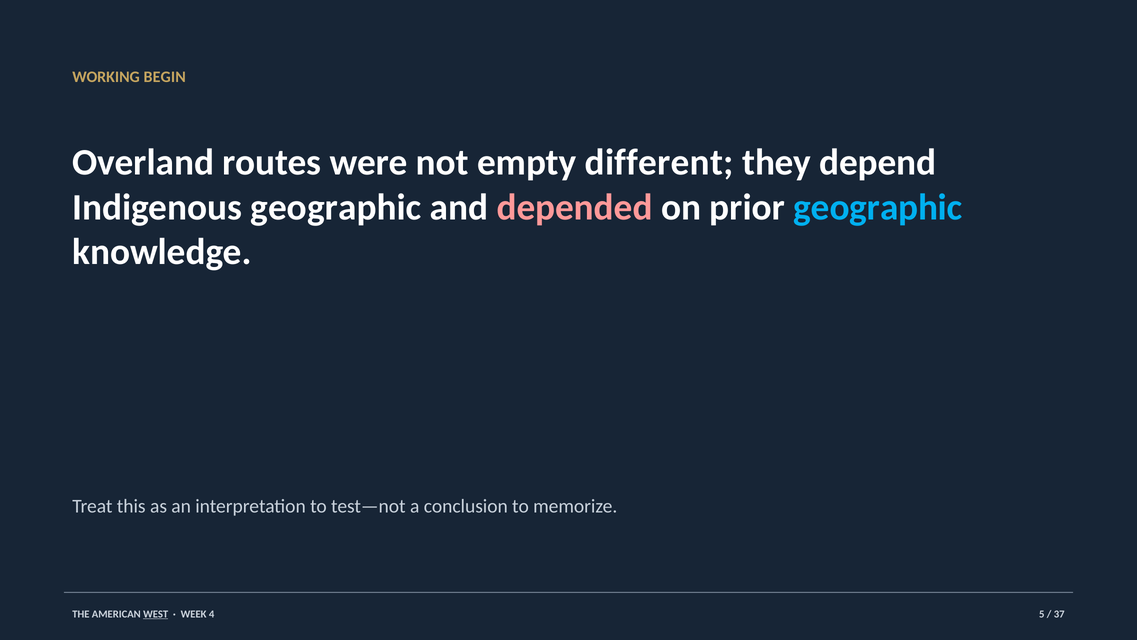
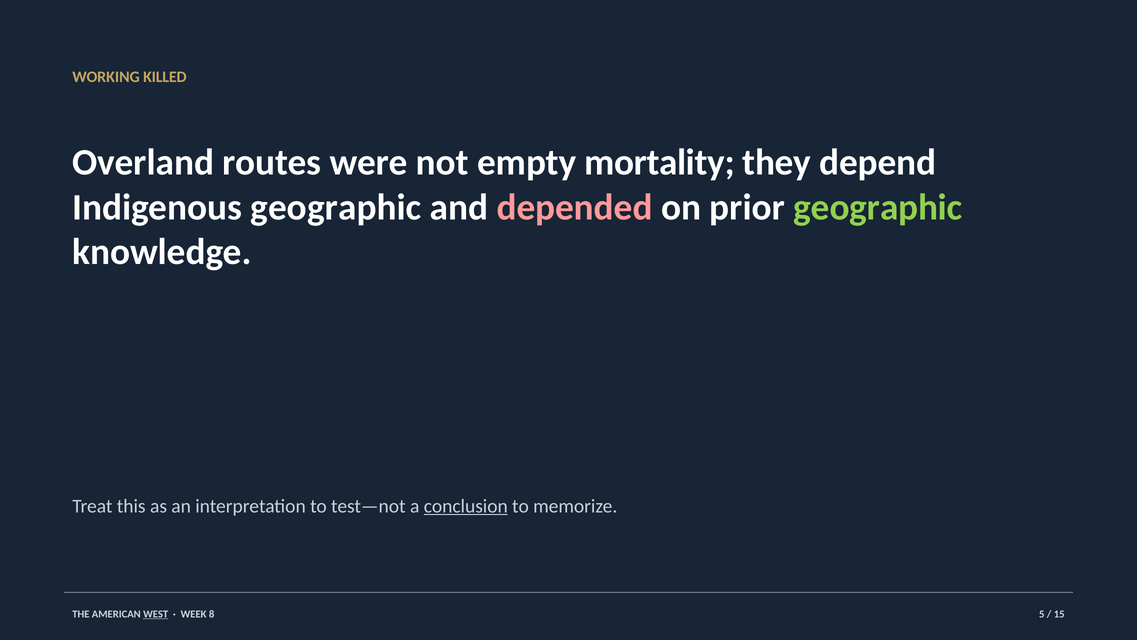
BEGIN: BEGIN -> KILLED (165, 77)
different: different -> mortality (660, 162)
geographic colour: light blue -> light green (878, 207)
conclusion underline: none -> present (466, 506)
4: 4 -> 8 (212, 614)
37: 37 -> 15 (1059, 614)
